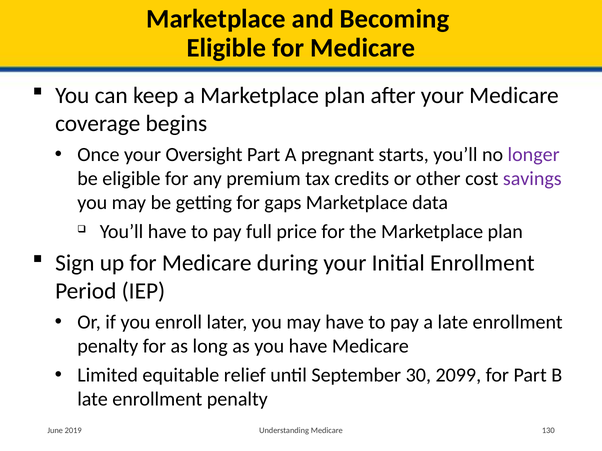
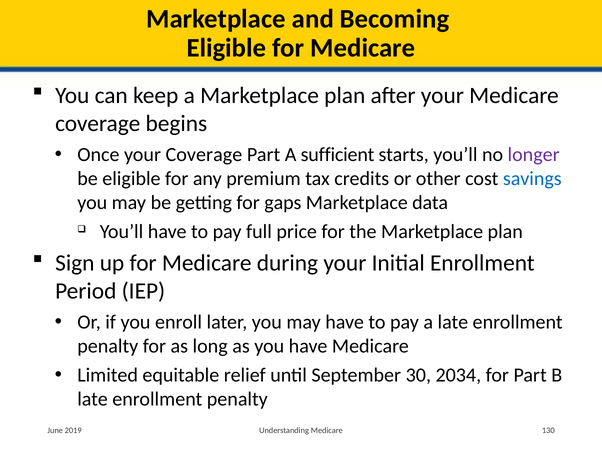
your Oversight: Oversight -> Coverage (204, 155)
pregnant: pregnant -> sufficient (338, 155)
savings colour: purple -> blue (532, 179)
2099: 2099 -> 2034 (458, 376)
